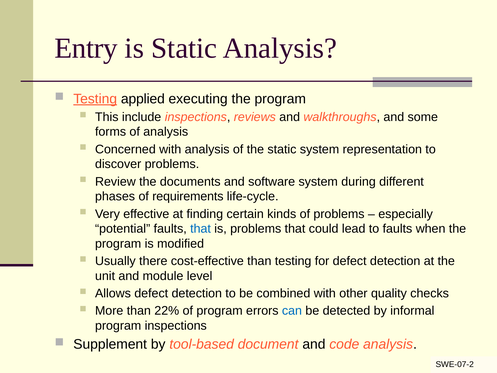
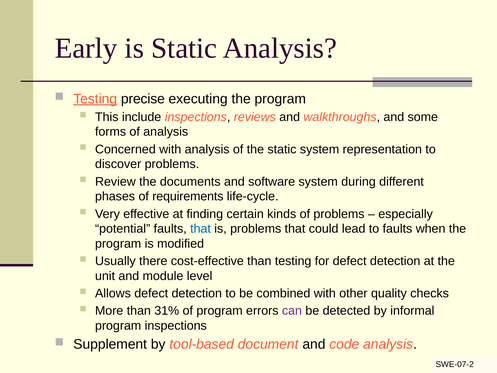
Entry: Entry -> Early (86, 48)
applied: applied -> precise (143, 99)
22%: 22% -> 31% (167, 311)
can colour: blue -> purple (292, 311)
